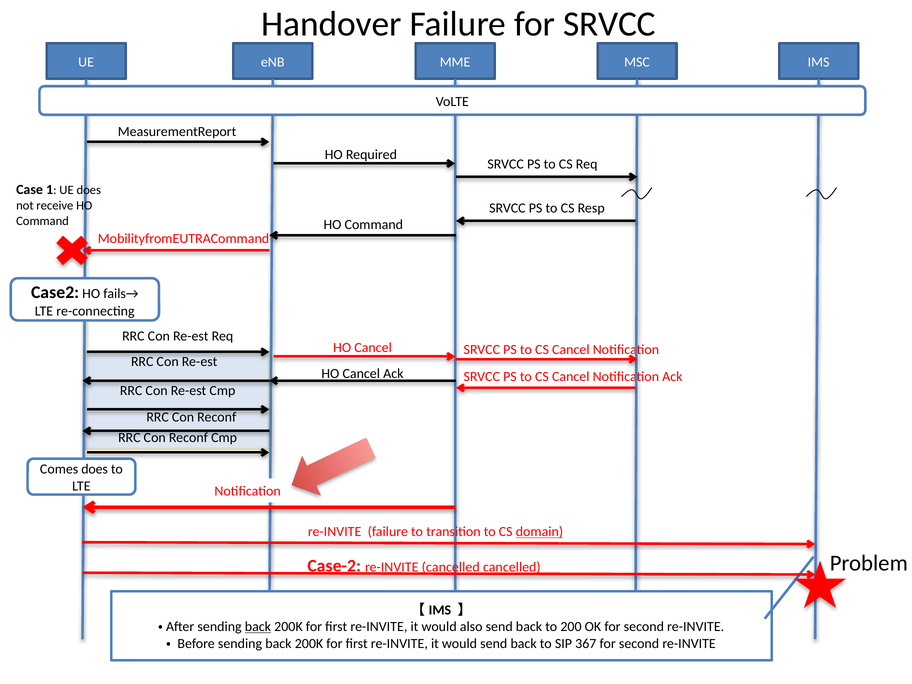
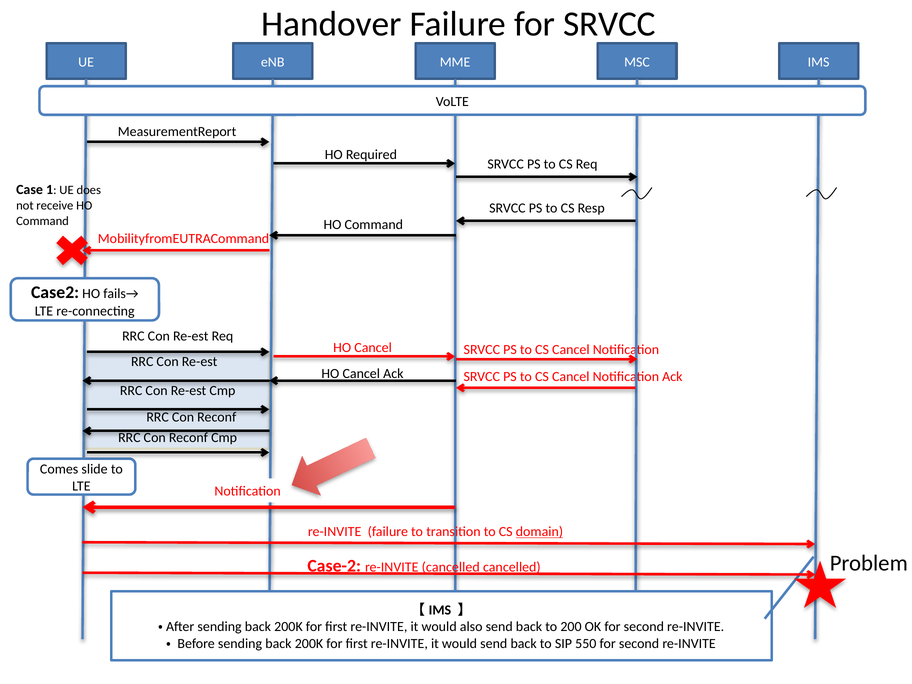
Comes does: does -> slide (95, 469)
back underline: present -> none (258, 627)
367: 367 -> 550 (586, 643)
